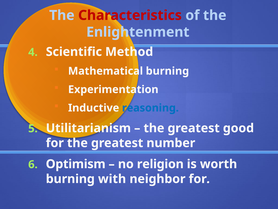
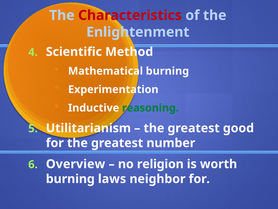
reasoning colour: blue -> green (150, 108)
Optimism: Optimism -> Overview (76, 164)
with: with -> laws (112, 179)
